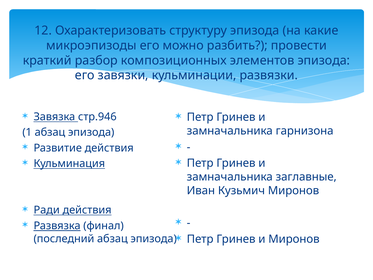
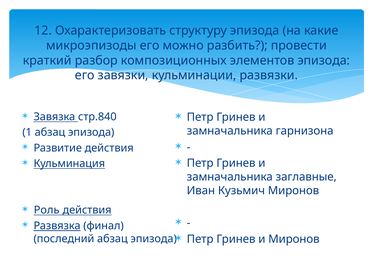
стр.946: стр.946 -> стр.840 (97, 117)
Ради: Ради -> Роль (47, 210)
